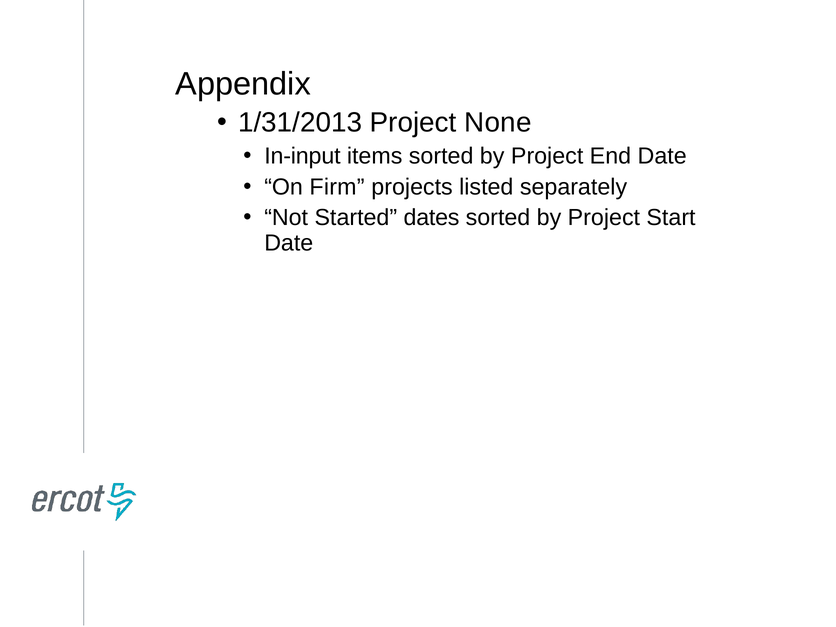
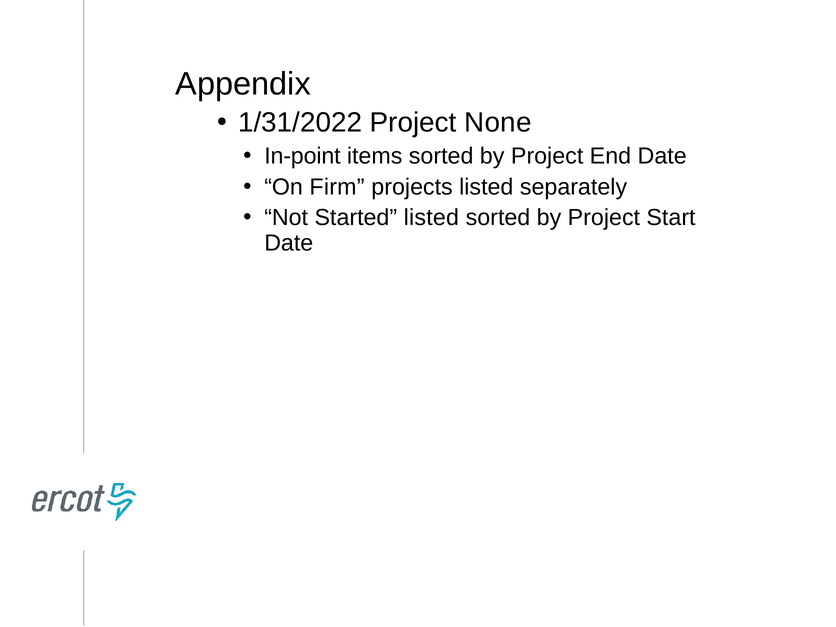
1/31/2013: 1/31/2013 -> 1/31/2022 (300, 123)
In-input: In-input -> In-point (302, 156)
Started dates: dates -> listed (431, 218)
